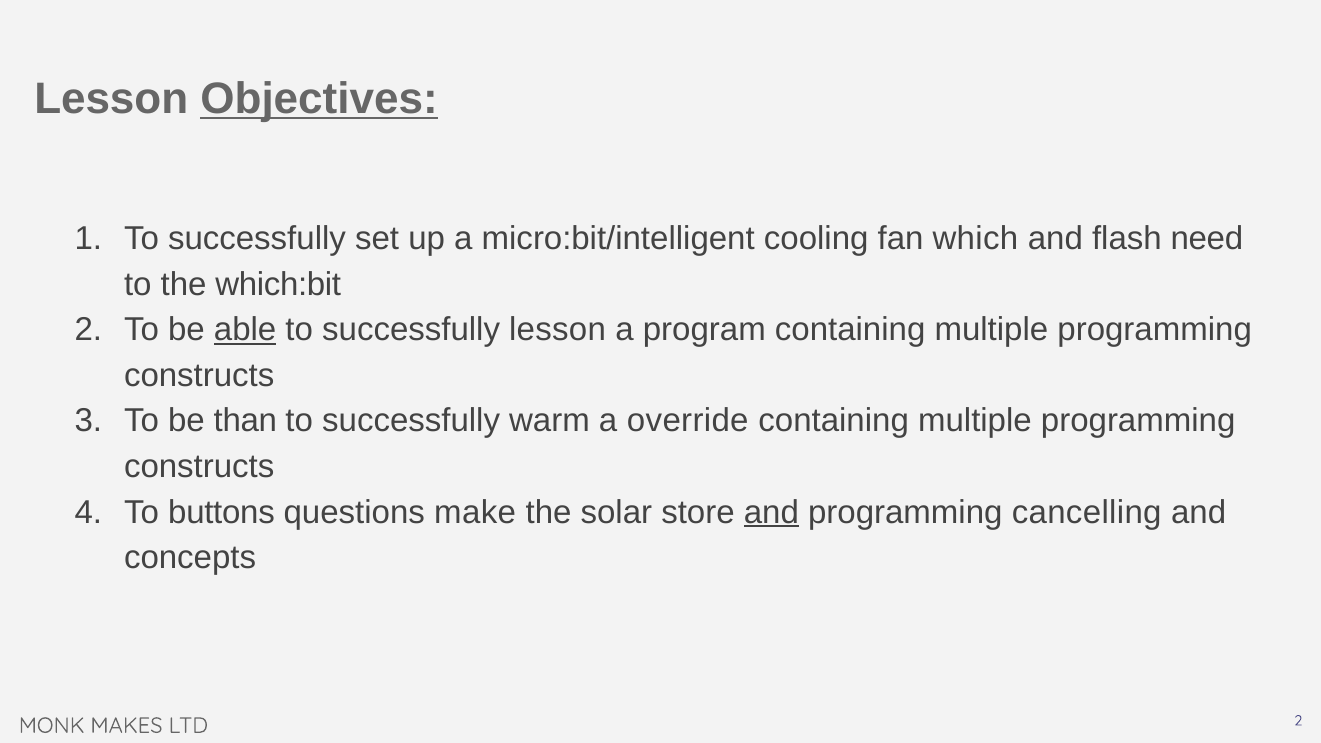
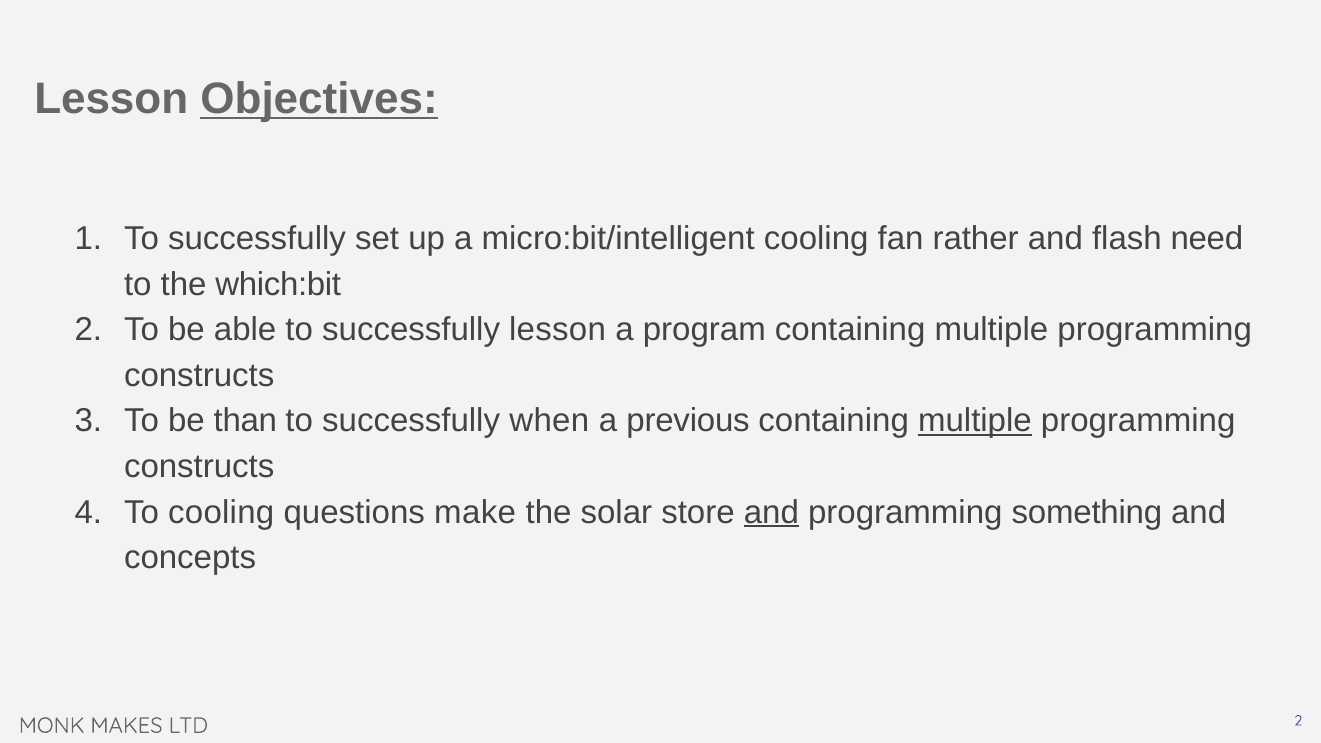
which: which -> rather (976, 239)
able underline: present -> none (245, 330)
warm: warm -> when (549, 421)
override: override -> previous (688, 421)
multiple underline: none -> present (975, 421)
To buttons: buttons -> cooling (221, 512)
cancelling: cancelling -> something (1087, 512)
